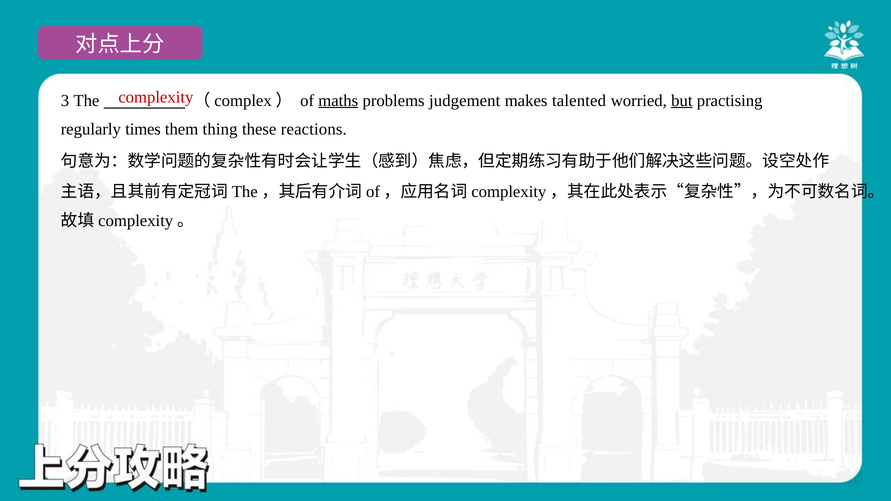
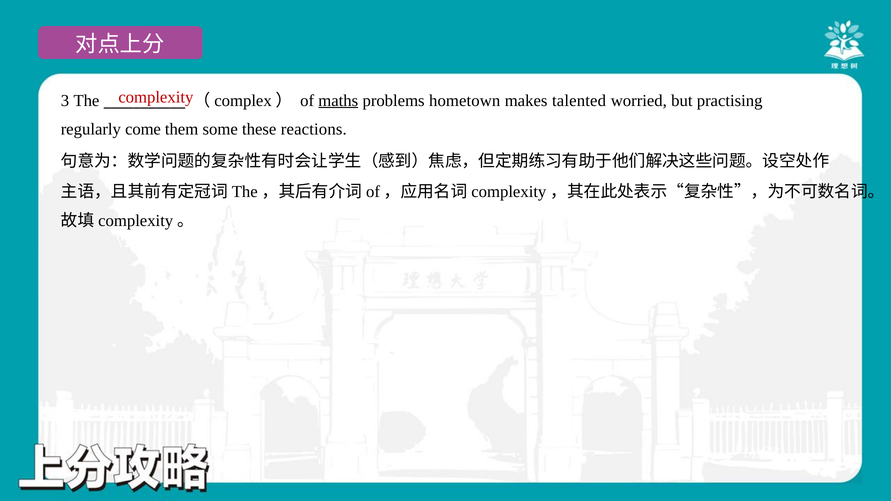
judgement: judgement -> hometown (465, 101)
but underline: present -> none (682, 101)
times: times -> come (143, 129)
thing: thing -> some (220, 129)
